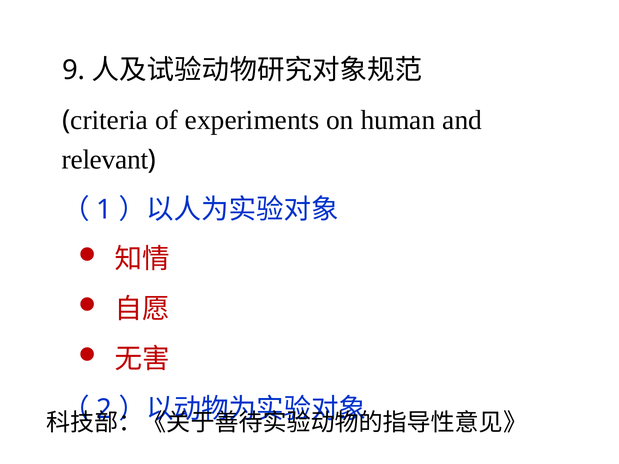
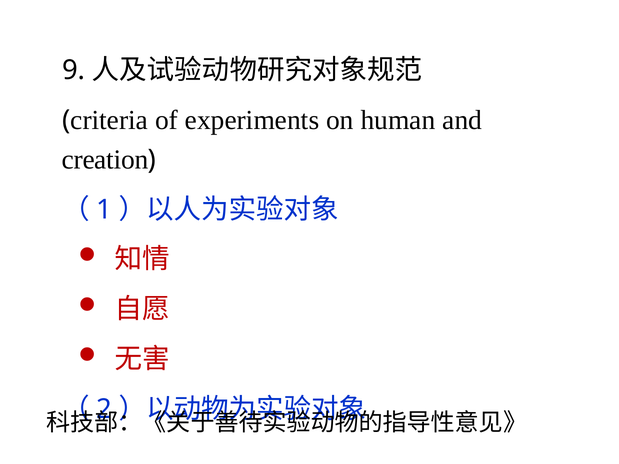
relevant: relevant -> creation (105, 160)
